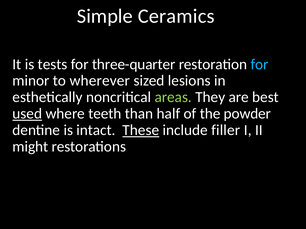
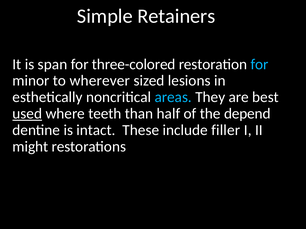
Ceramics: Ceramics -> Retainers (176, 16)
tests: tests -> span (53, 64)
three-quarter: three-quarter -> three-colored (134, 64)
areas colour: light green -> light blue (173, 97)
powder: powder -> depend (247, 114)
These underline: present -> none (141, 130)
